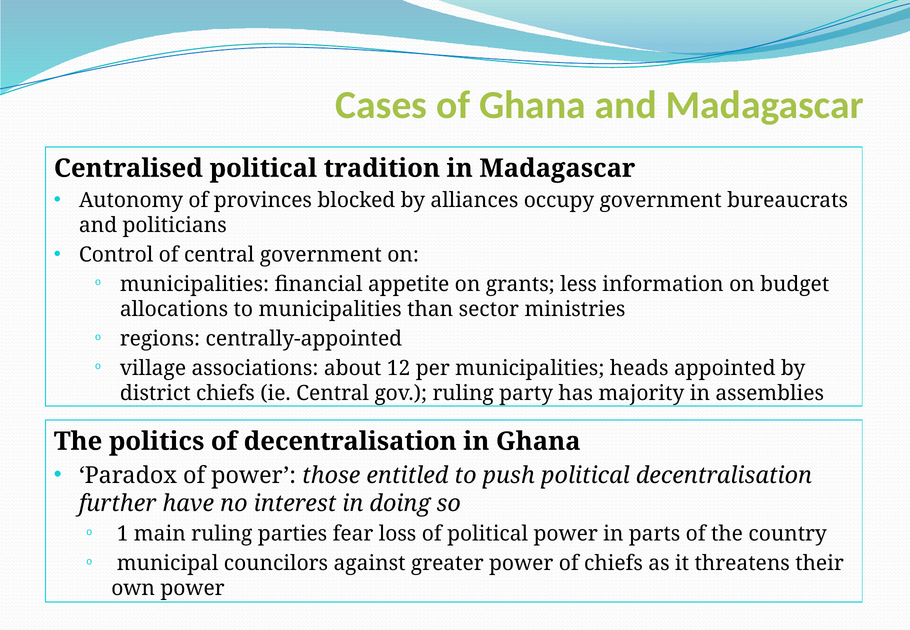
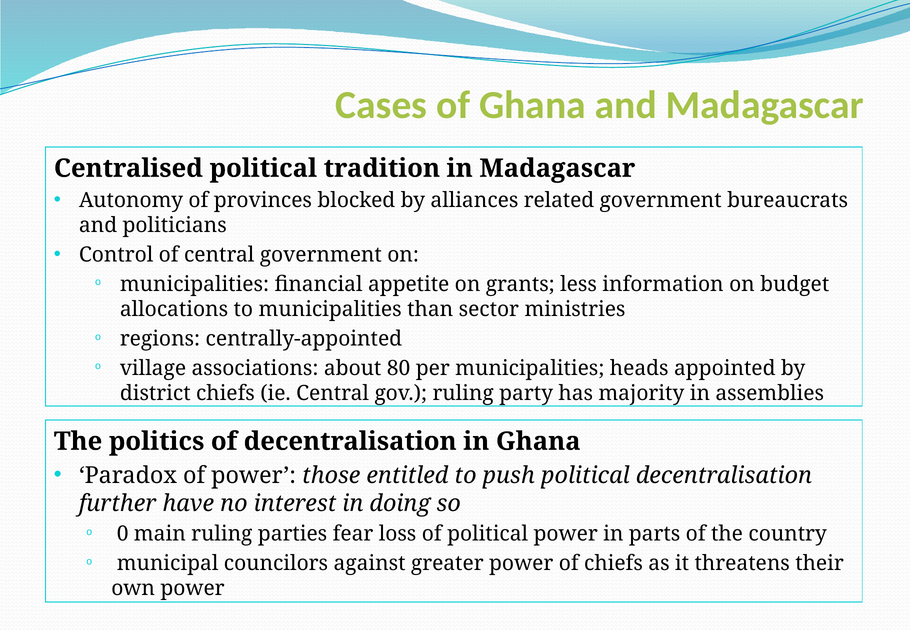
occupy: occupy -> related (559, 200)
12: 12 -> 80 (399, 368)
1: 1 -> 0 (123, 534)
